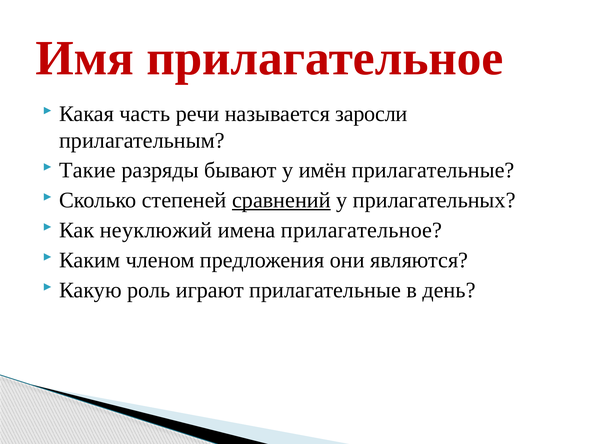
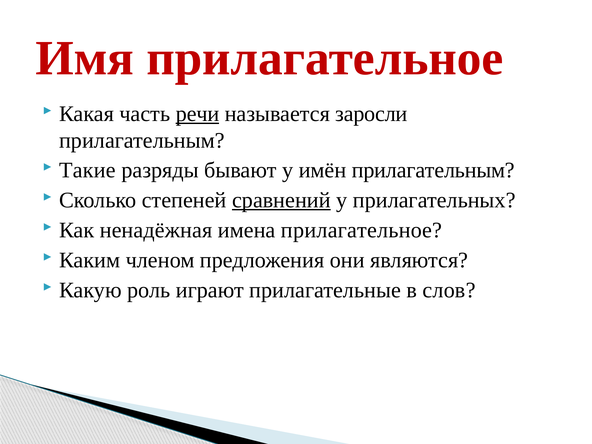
речи underline: none -> present (197, 114)
имён прилагательные: прилагательные -> прилагательным (433, 170)
неуклюжий: неуклюжий -> ненадёжная (156, 230)
день: день -> слов (449, 290)
